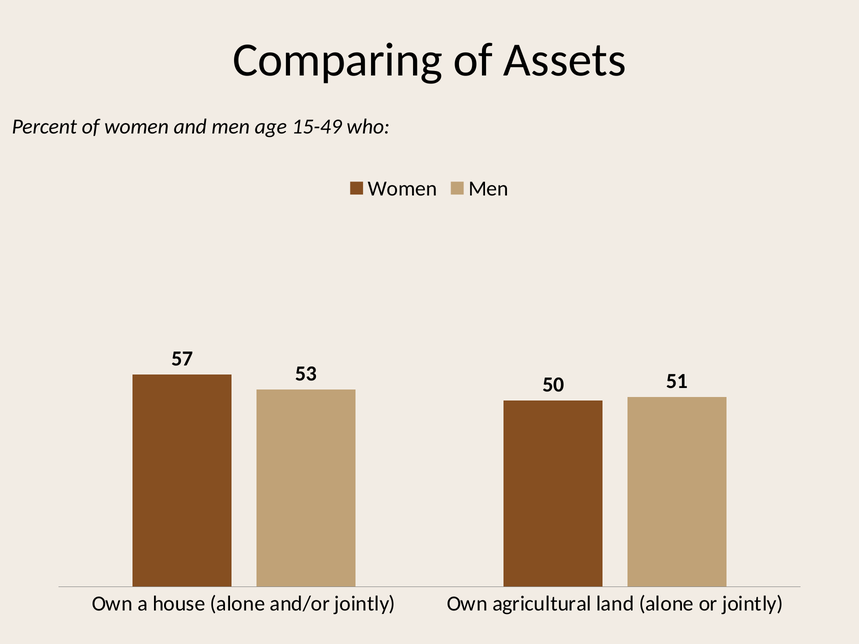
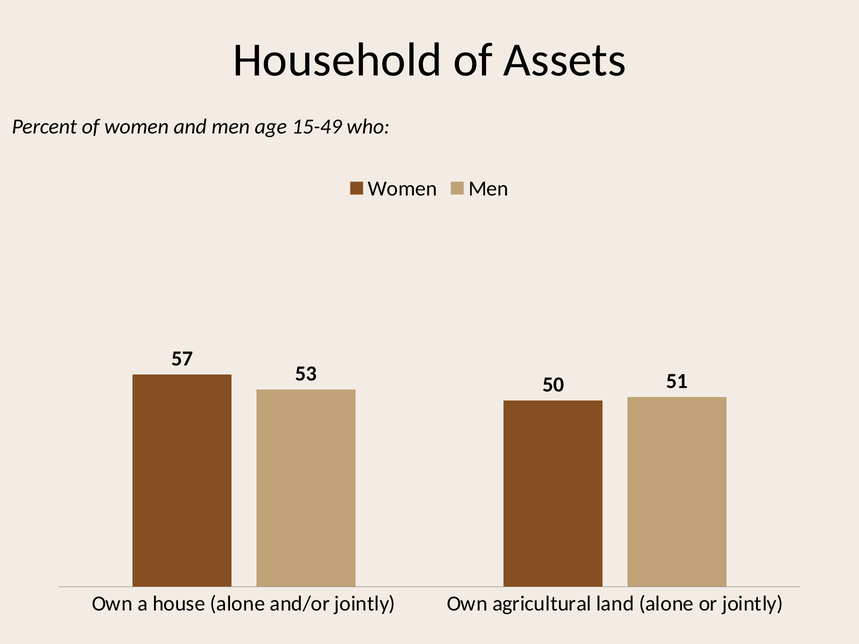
Comparing: Comparing -> Household (337, 60)
